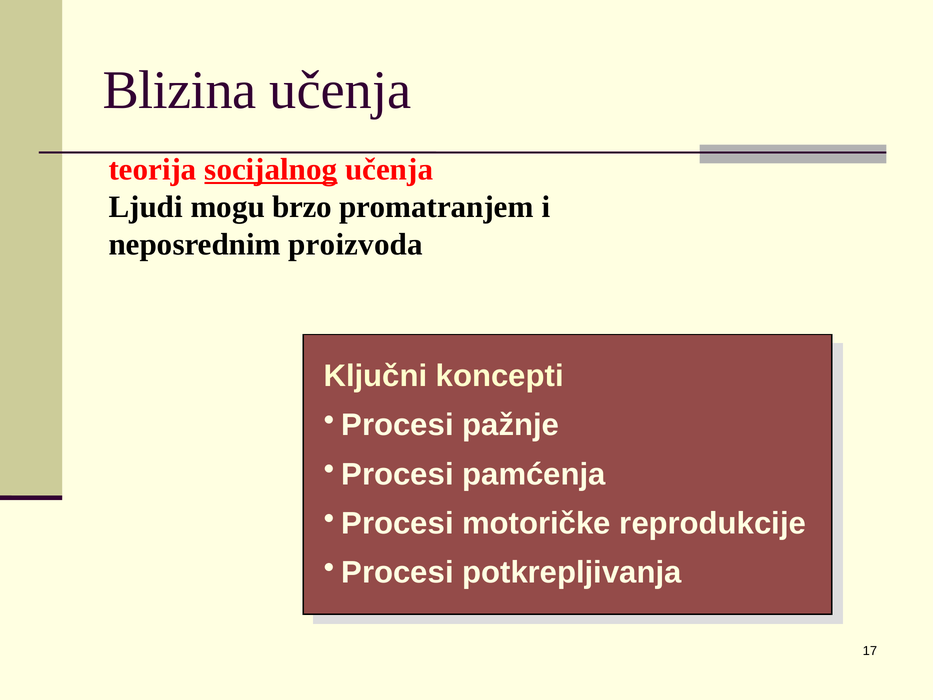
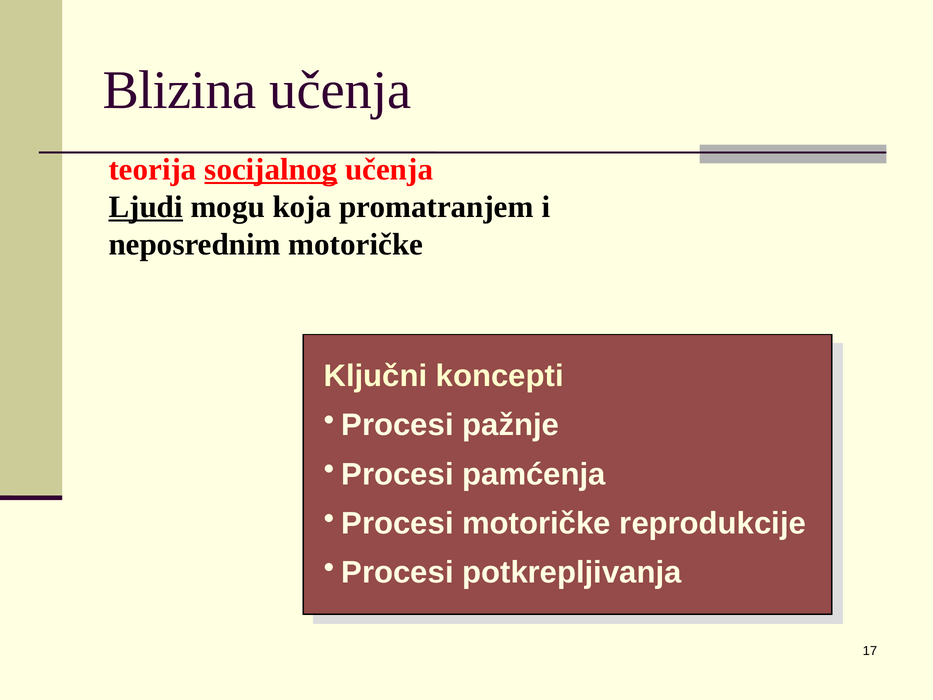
Ljudi underline: none -> present (146, 207)
brzo: brzo -> koja (302, 207)
neposrednim proizvoda: proizvoda -> motoričke (356, 244)
